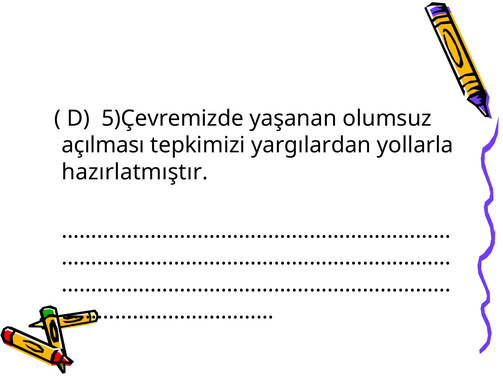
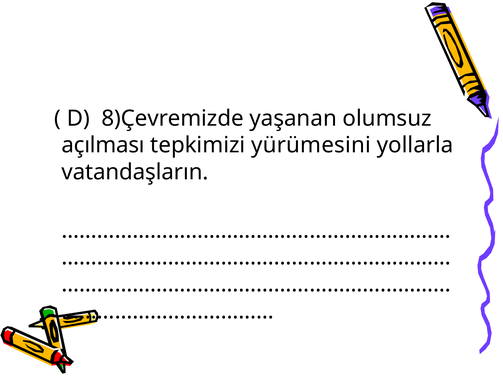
5)Çevremizde: 5)Çevremizde -> 8)Çevremizde (173, 118)
yargılardan: yargılardan -> yürümesini (311, 145)
hazırlatmıştır: hazırlatmıştır -> vatandaşların (135, 172)
